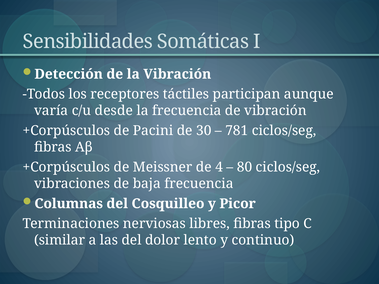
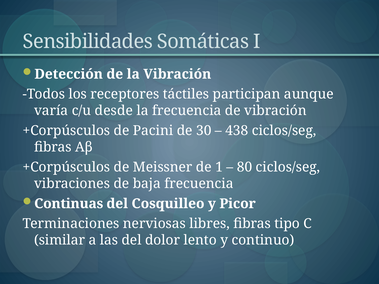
781: 781 -> 438 (237, 131)
4: 4 -> 1 (219, 167)
Columnas: Columnas -> Continuas (69, 204)
